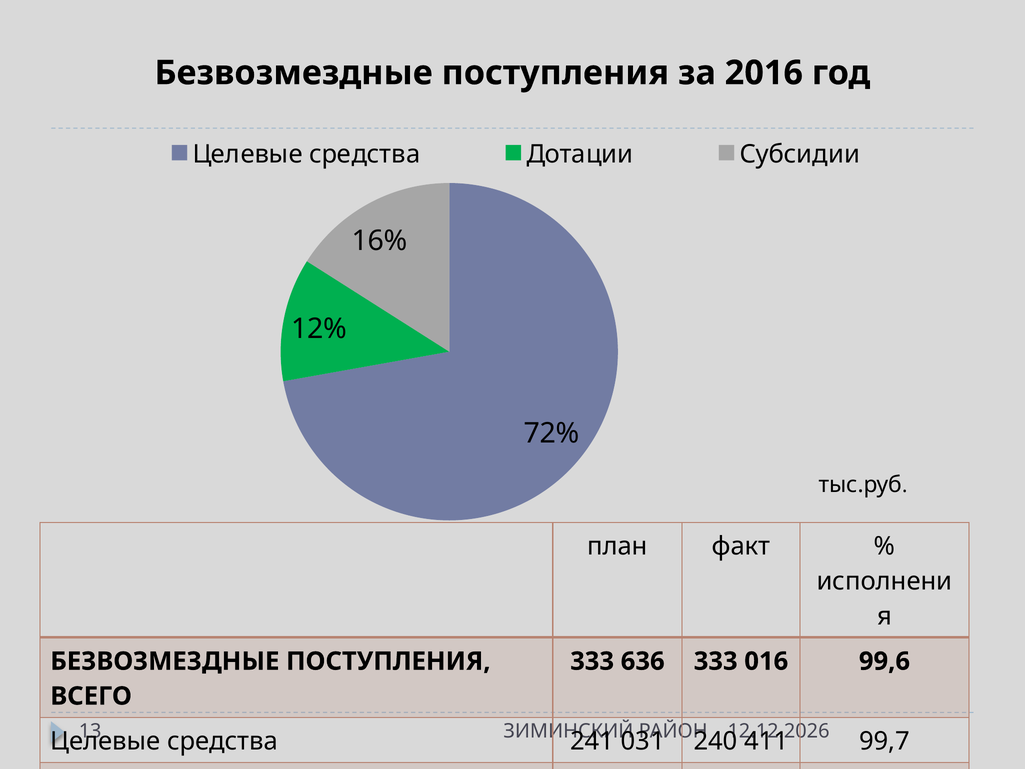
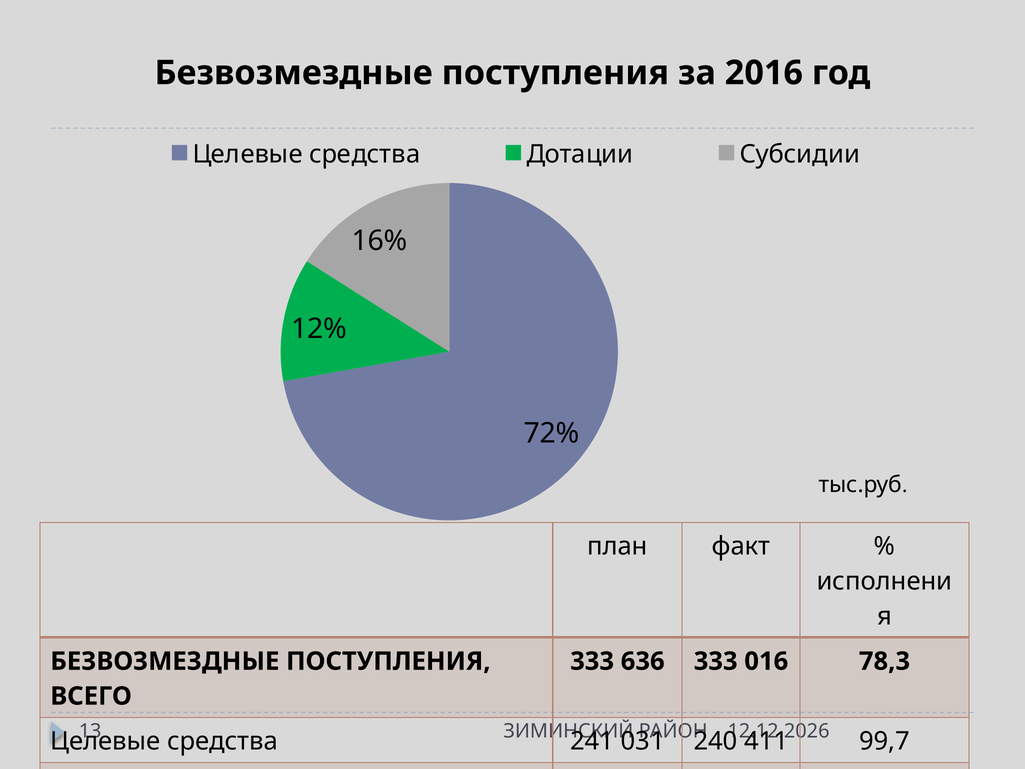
99,6: 99,6 -> 78,3 (884, 661)
